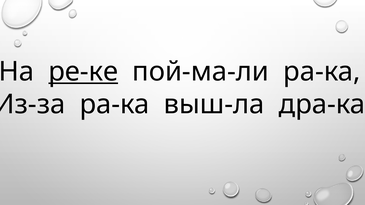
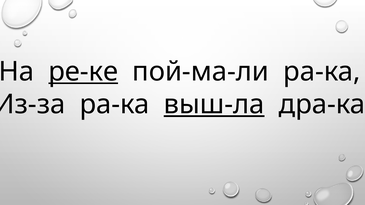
выш-ла underline: none -> present (214, 104)
